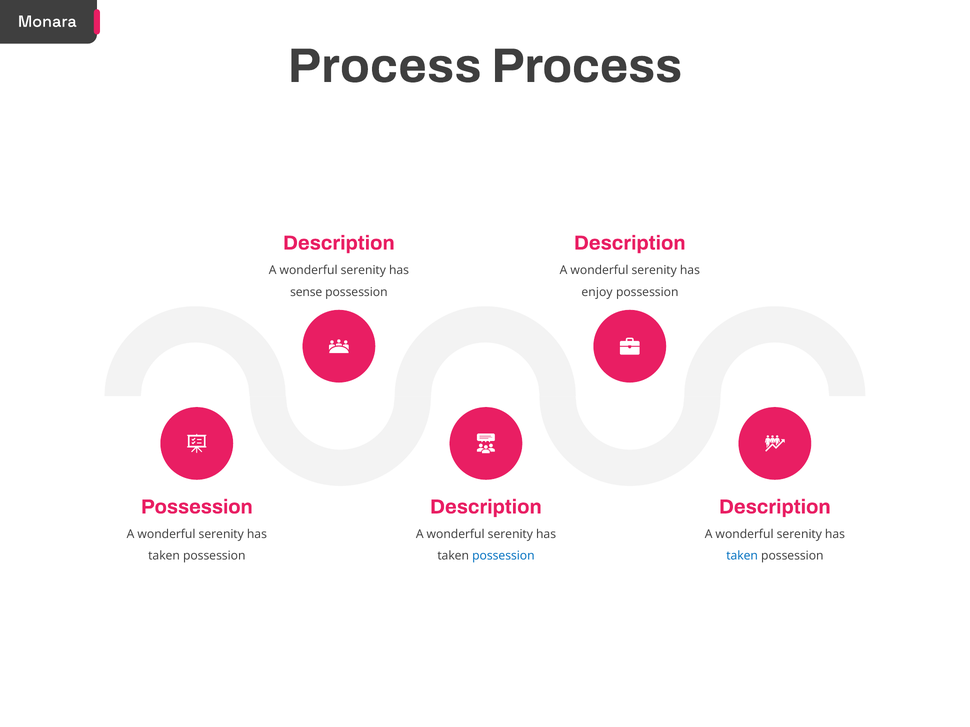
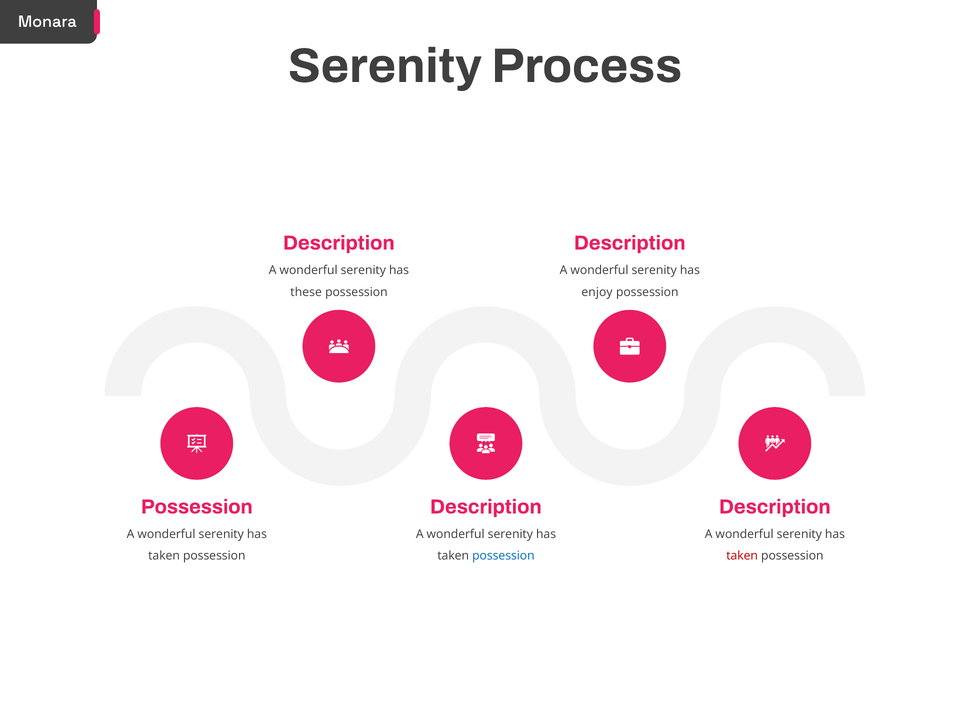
Process: Process -> Serenity (385, 66)
sense: sense -> these (306, 292)
taken colour: blue -> red (742, 556)
